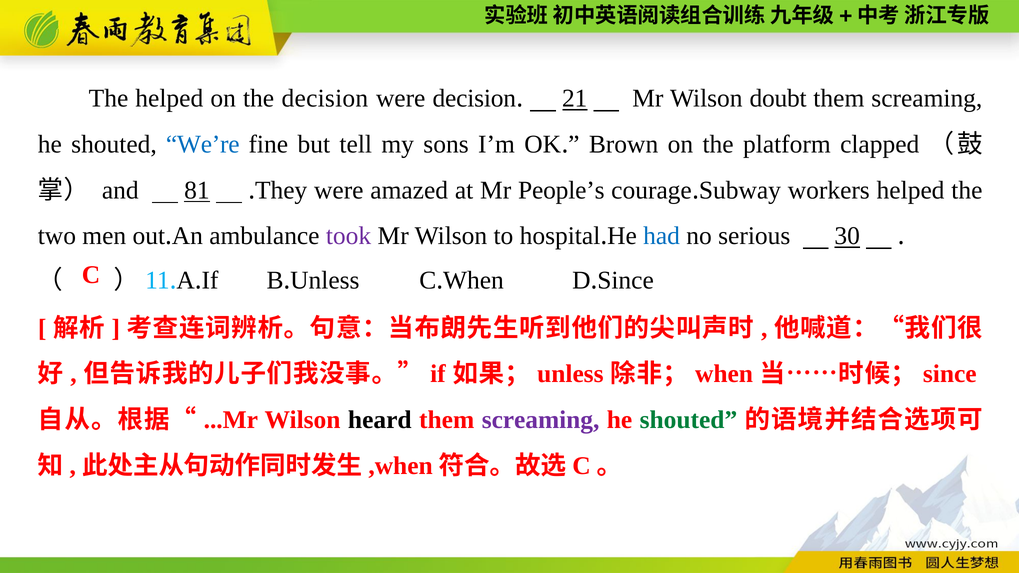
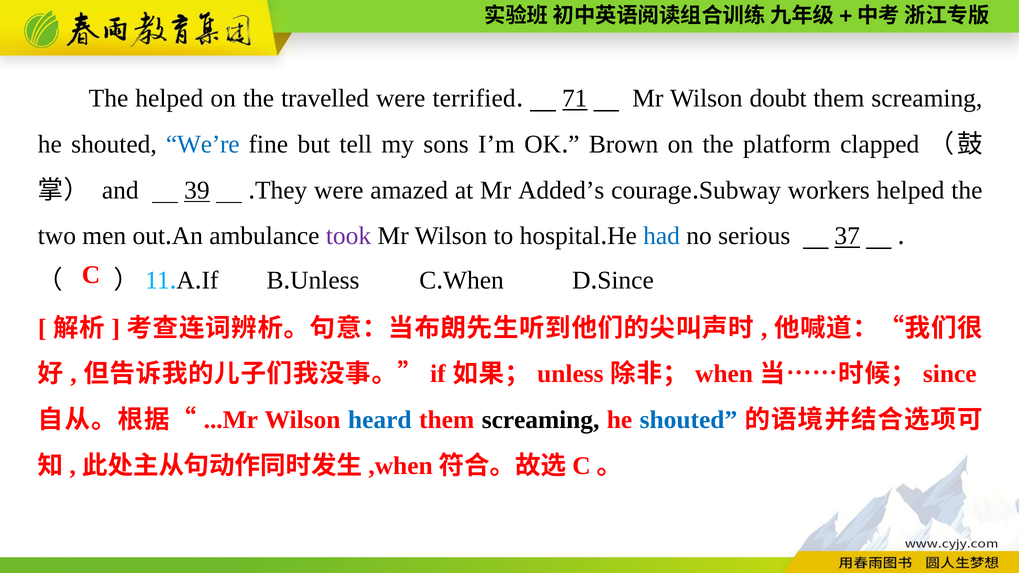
the decision: decision -> travelled (325, 99)
were decision: decision -> terrified (474, 99)
21: 21 -> 71 (575, 99)
81: 81 -> 39 (197, 190)
People’s: People’s -> Added’s (561, 190)
30: 30 -> 37 (847, 236)
heard colour: black -> blue (380, 420)
screaming colour: purple -> black (541, 420)
shouted colour: green -> blue (688, 420)
